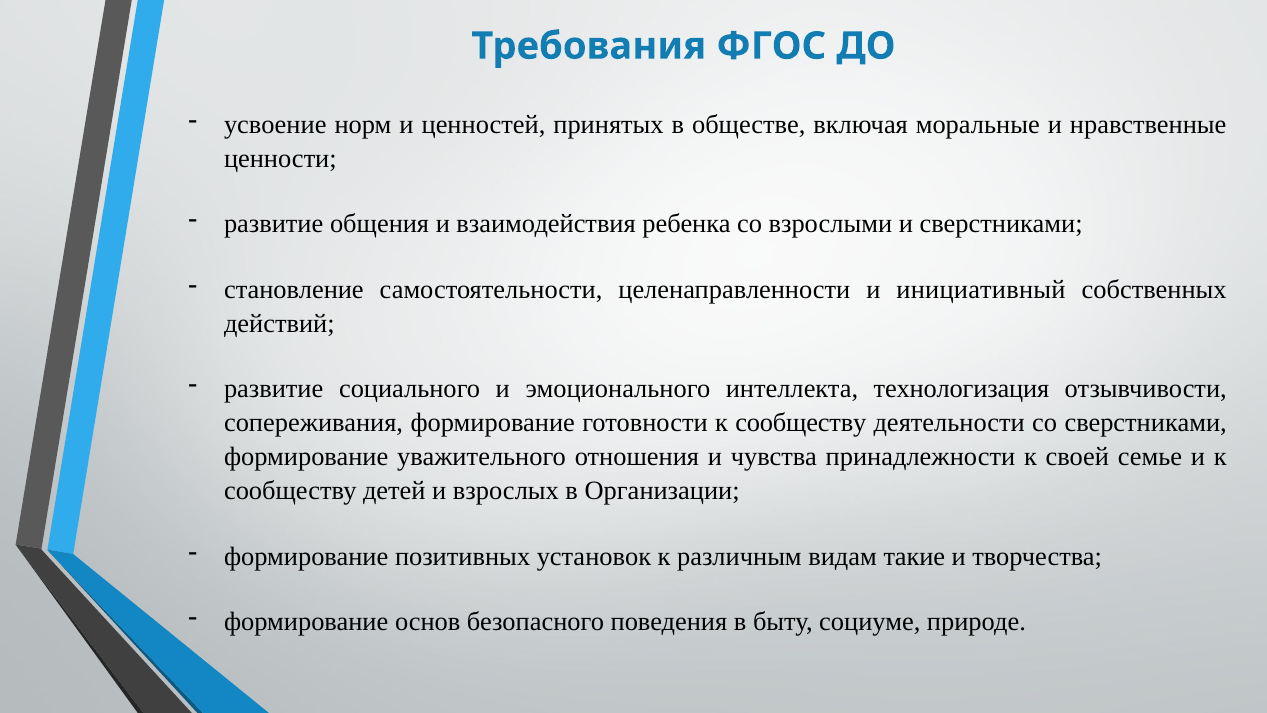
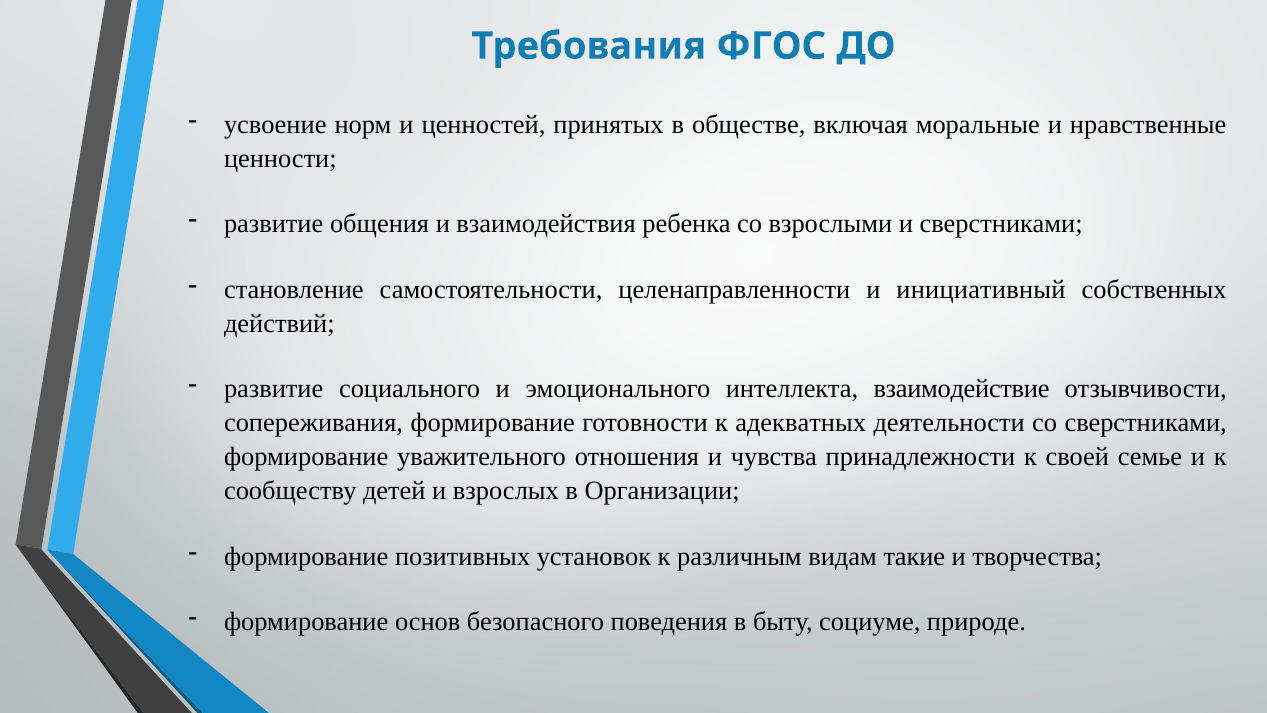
технологизация: технологизация -> взаимодействие (962, 389)
готовности к сообществу: сообществу -> адекватных (801, 423)
